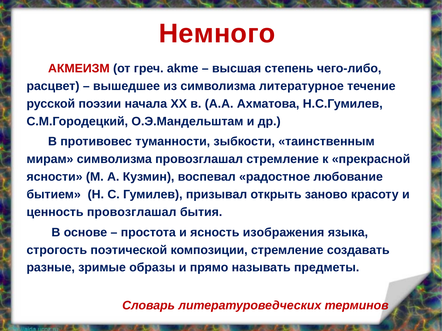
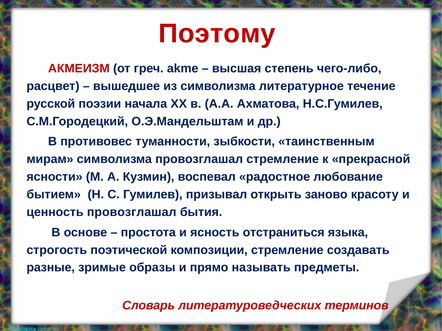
Немного: Немного -> Поэтому (217, 34)
изображения: изображения -> отстраниться (284, 233)
